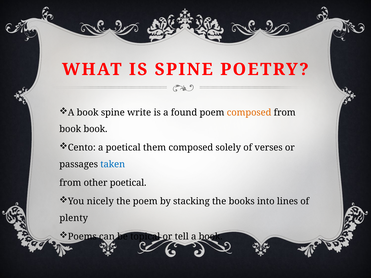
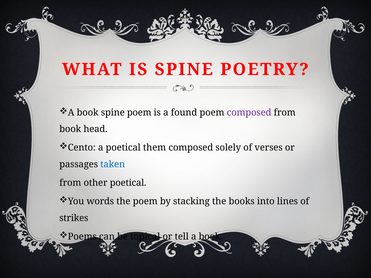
spine write: write -> poem (139, 113)
composed colour: orange -> purple (249, 113)
book book: book -> head (95, 129)
nicely: nicely -> words (100, 202)
plenty: plenty -> strikes (74, 218)
